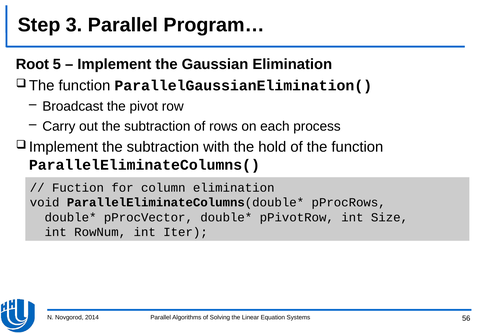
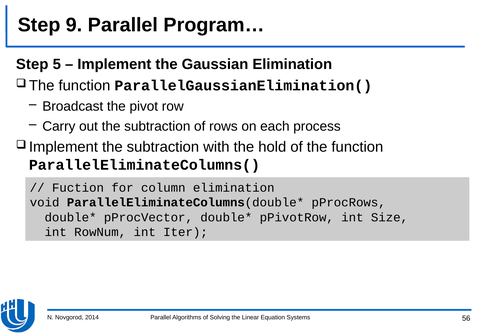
3: 3 -> 9 (74, 25)
Root: Root -> Step (32, 64)
